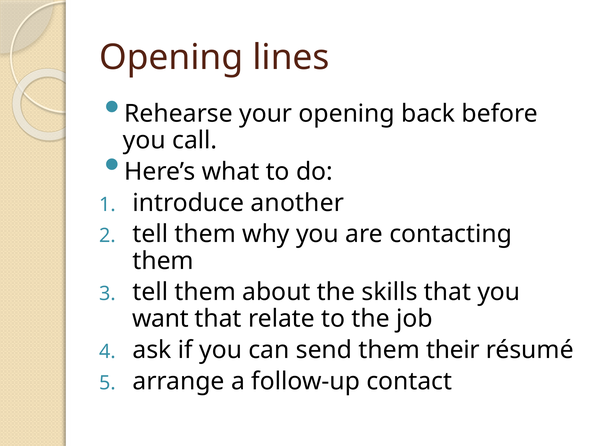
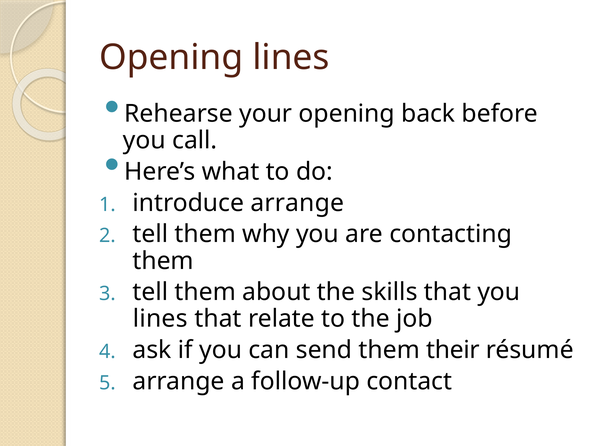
introduce another: another -> arrange (297, 203)
want: want -> lines (160, 318)
